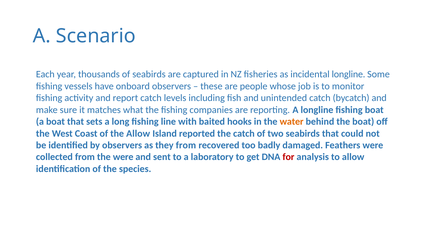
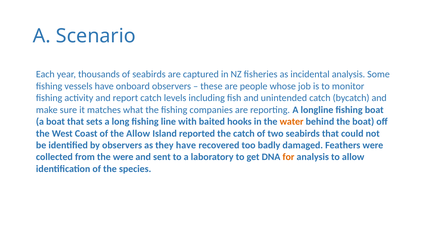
incidental longline: longline -> analysis (348, 74)
they from: from -> have (186, 146)
for colour: red -> orange (289, 157)
